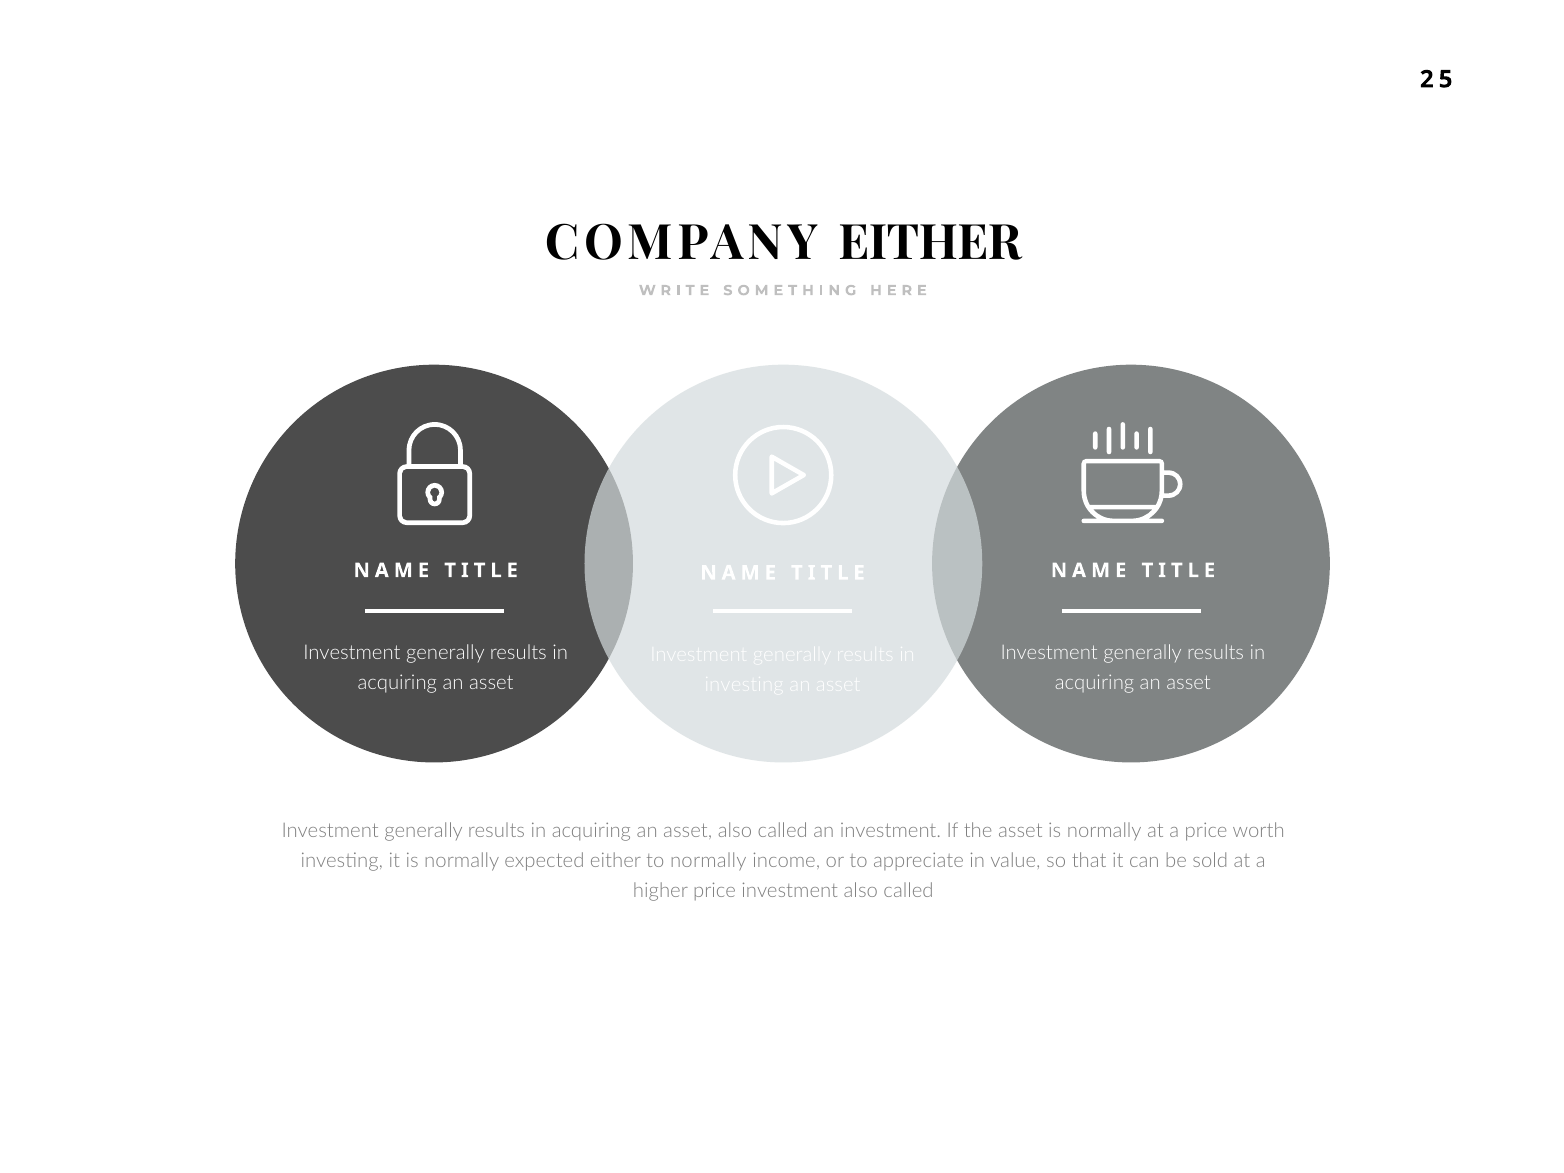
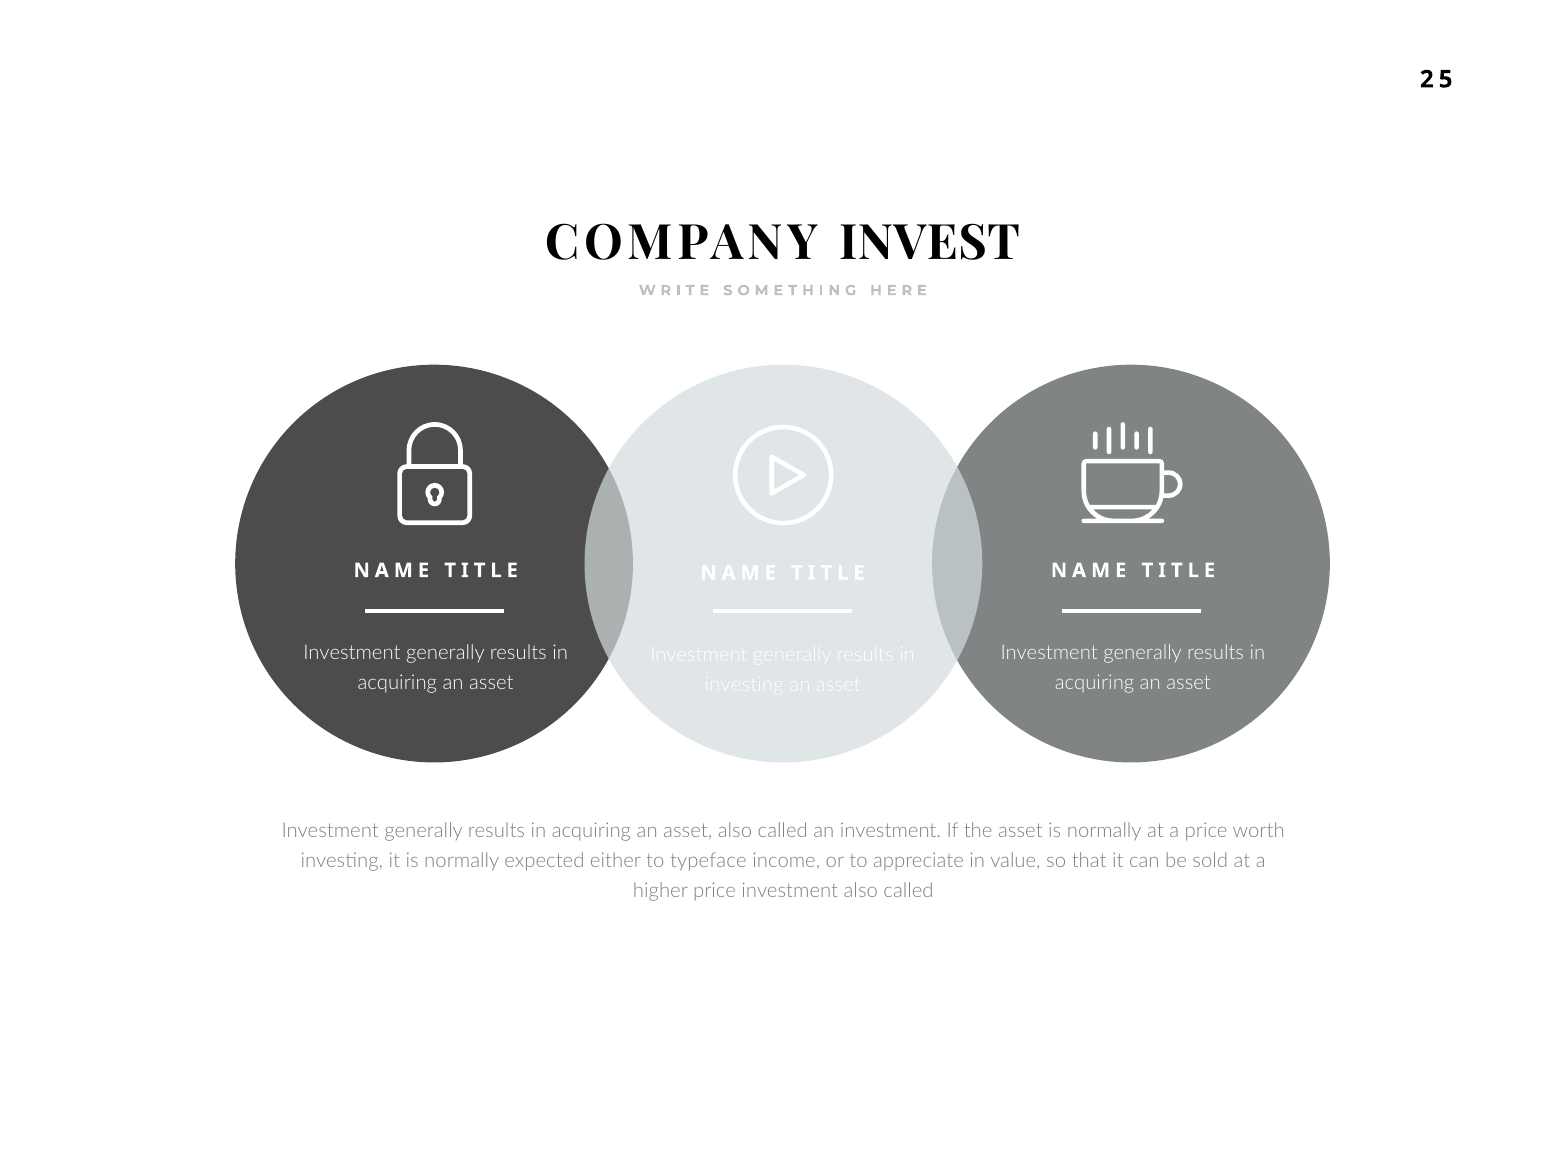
COMPANY EITHER: EITHER -> INVEST (930, 243)
to normally: normally -> typeface (708, 861)
